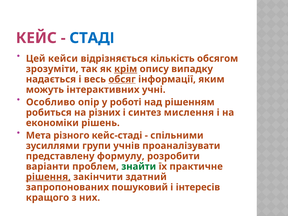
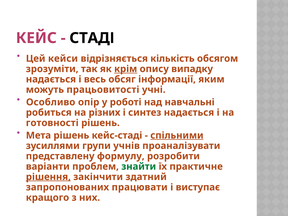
СТАДІ colour: blue -> black (92, 38)
обсяг underline: present -> none (122, 79)
інтерактивних: інтерактивних -> працьовитості (103, 90)
рішенням: рішенням -> навчальні (190, 102)
синтез мислення: мислення -> надається (189, 113)
економіки: економіки -> готовності (52, 123)
Мета різного: різного -> рішень (71, 135)
спільними underline: none -> present (177, 135)
пошуковий: пошуковий -> працювати (140, 187)
інтересів: інтересів -> виступає (198, 187)
